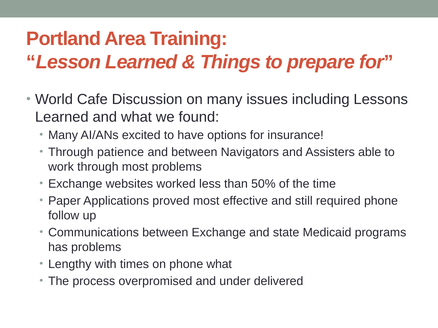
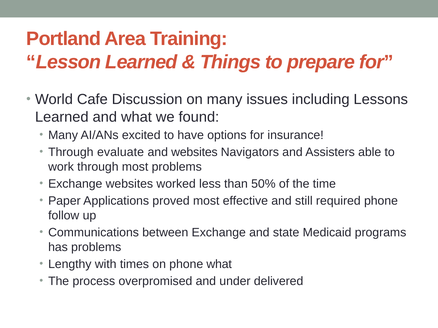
patience: patience -> evaluate (121, 152)
and between: between -> websites (194, 152)
